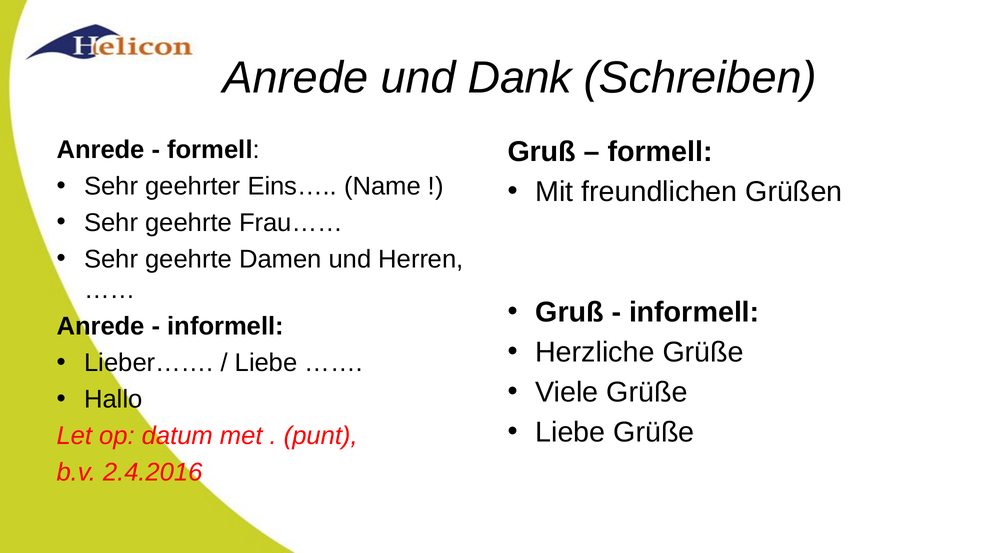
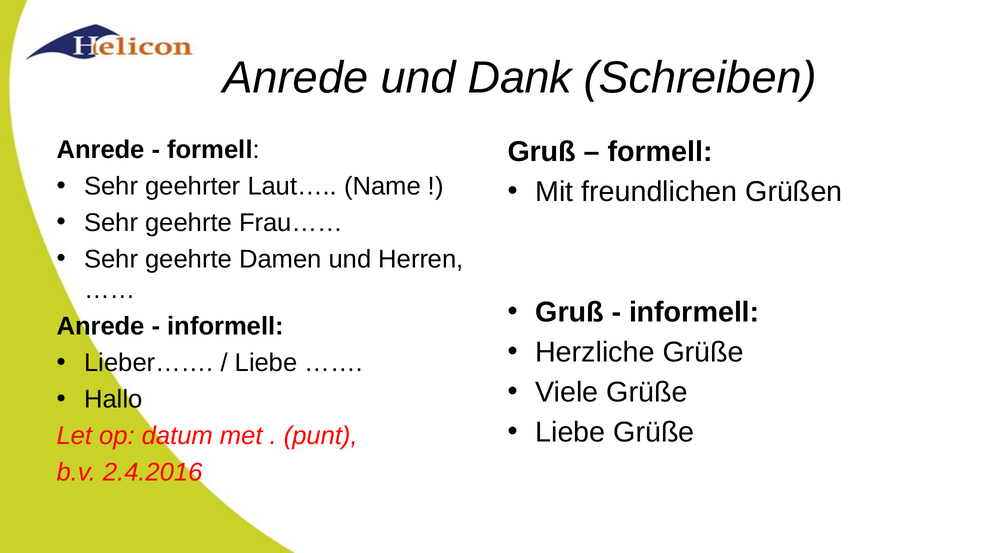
Eins…: Eins… -> Laut… (292, 187)
